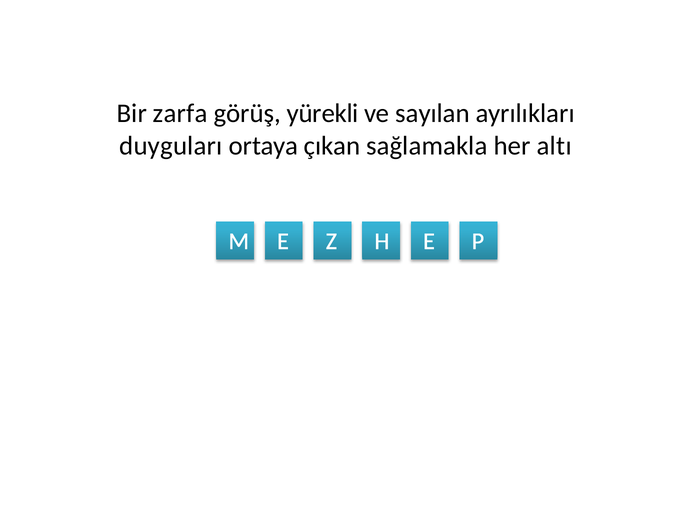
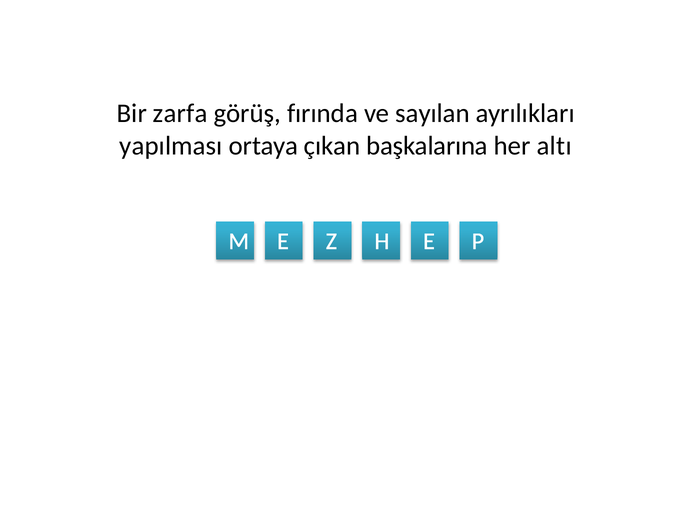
yürekli: yürekli -> fırında (323, 113)
duyguları: duyguları -> yapılması (171, 146)
sağlamakla: sağlamakla -> başkalarına (427, 146)
